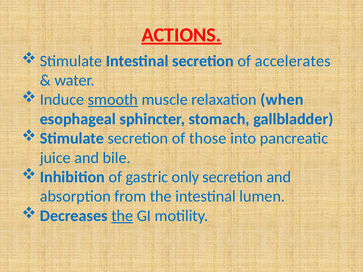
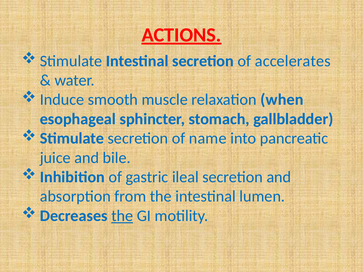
smooth underline: present -> none (113, 100)
those: those -> name (208, 138)
only: only -> ileal (185, 177)
